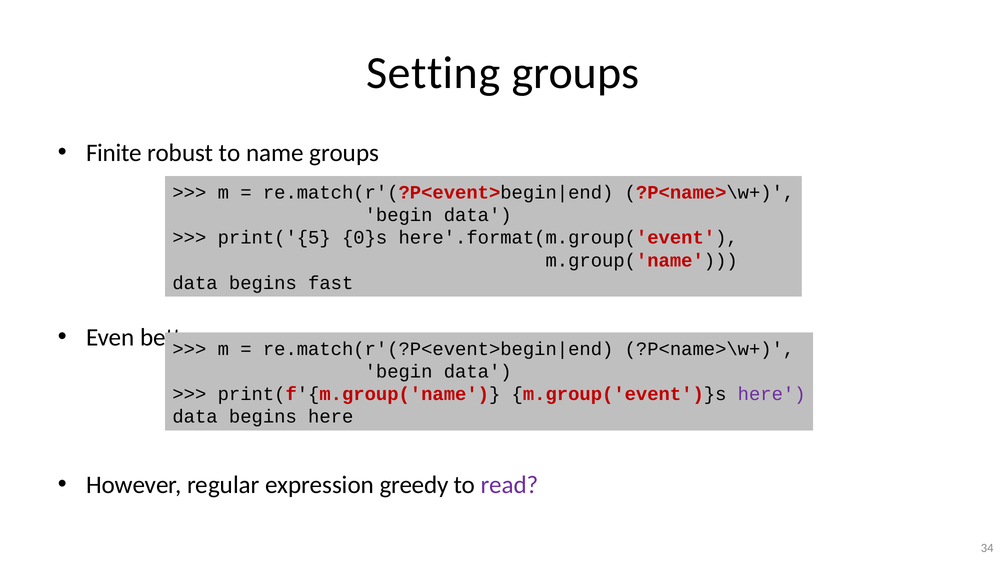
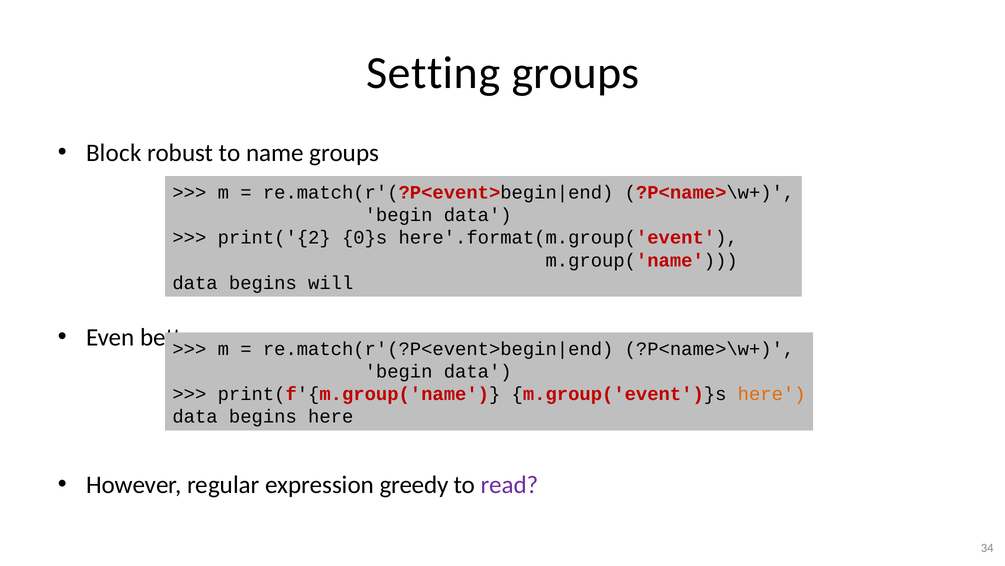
Finite: Finite -> Block (114, 153)
print('{5: print('{5 -> print('{2 (274, 237)
fast: fast -> will (331, 283)
here colour: purple -> orange (772, 394)
